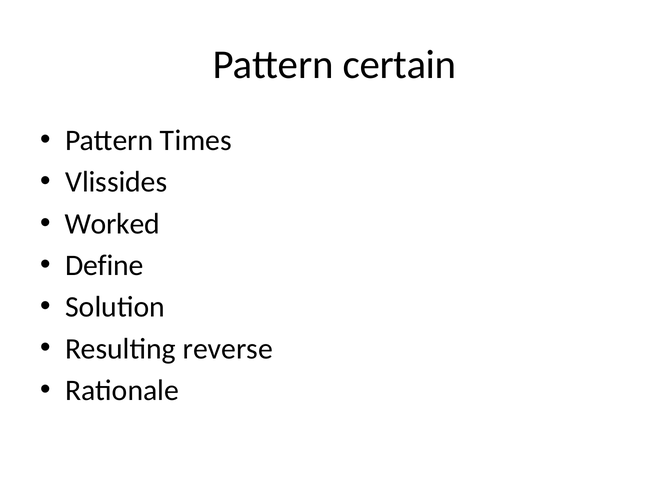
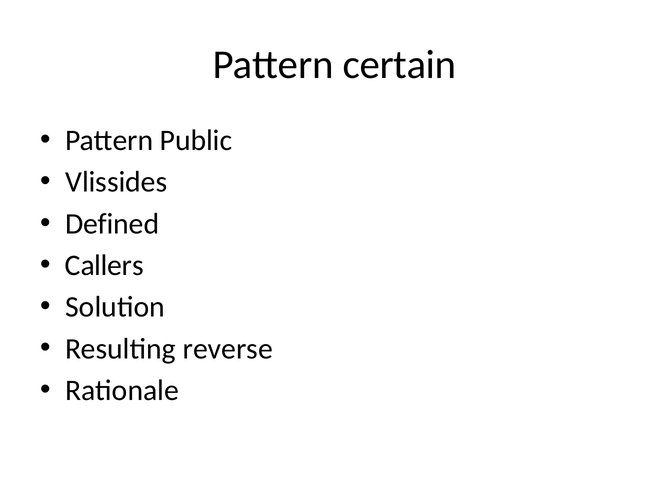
Times: Times -> Public (196, 140)
Worked: Worked -> Defined (112, 224)
Define: Define -> Callers (104, 265)
